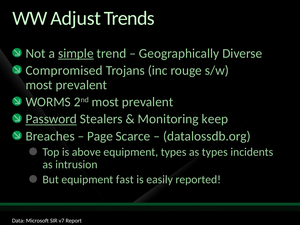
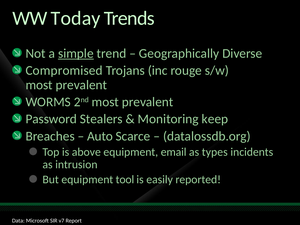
Adjust: Adjust -> Today (76, 18)
Password underline: present -> none (51, 119)
Page: Page -> Auto (100, 136)
equipment types: types -> email (174, 152)
fast: fast -> tool (125, 180)
